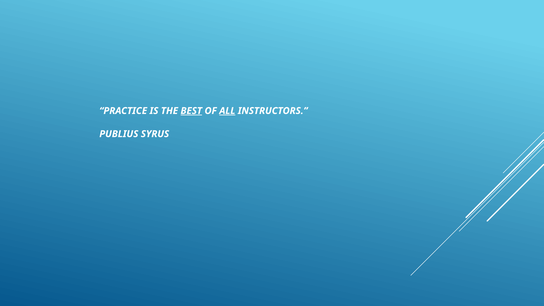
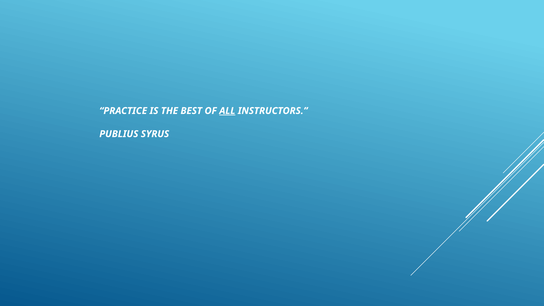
BEST underline: present -> none (191, 111)
